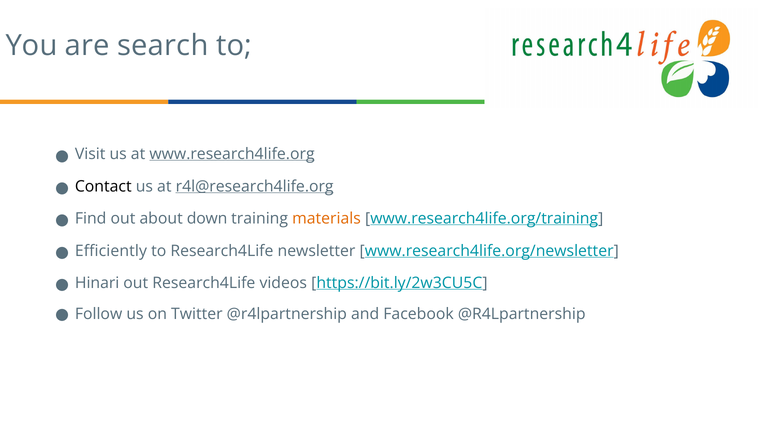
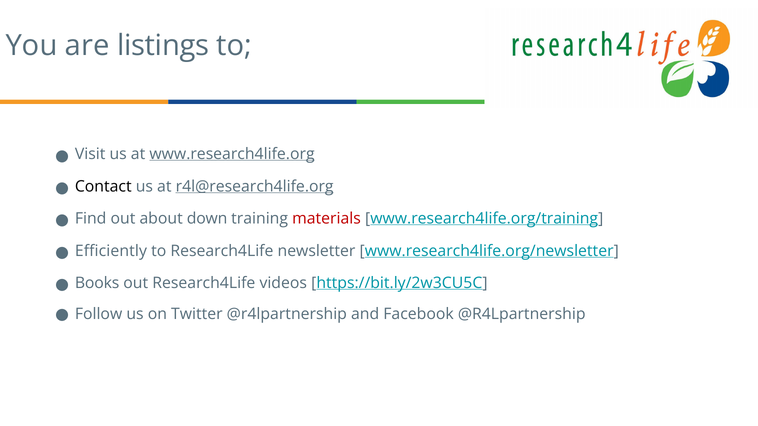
search: search -> listings (163, 46)
materials colour: orange -> red (327, 219)
Hinari: Hinari -> Books (97, 283)
